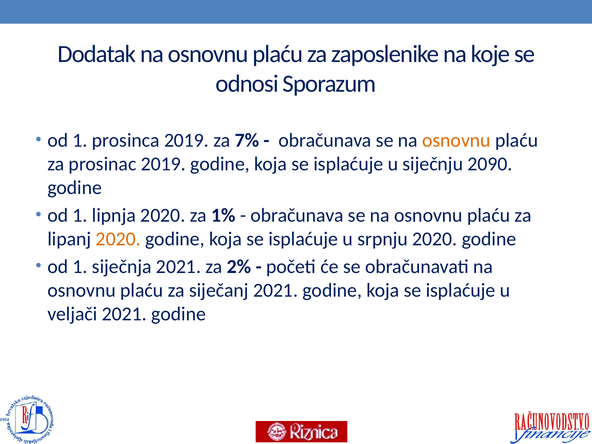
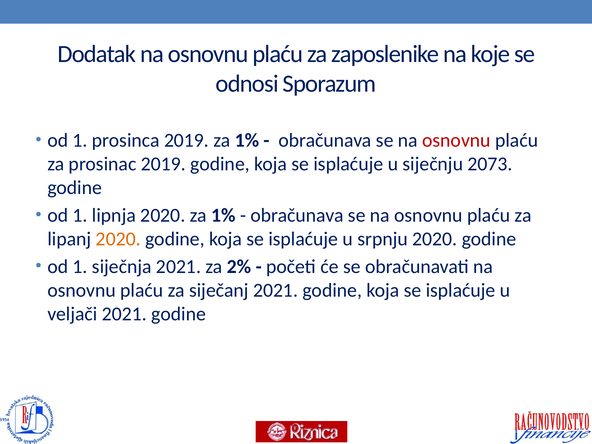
2019 za 7%: 7% -> 1% (247, 140)
osnovnu colour: orange -> red (456, 140)
2090: 2090 -> 2073 (490, 164)
